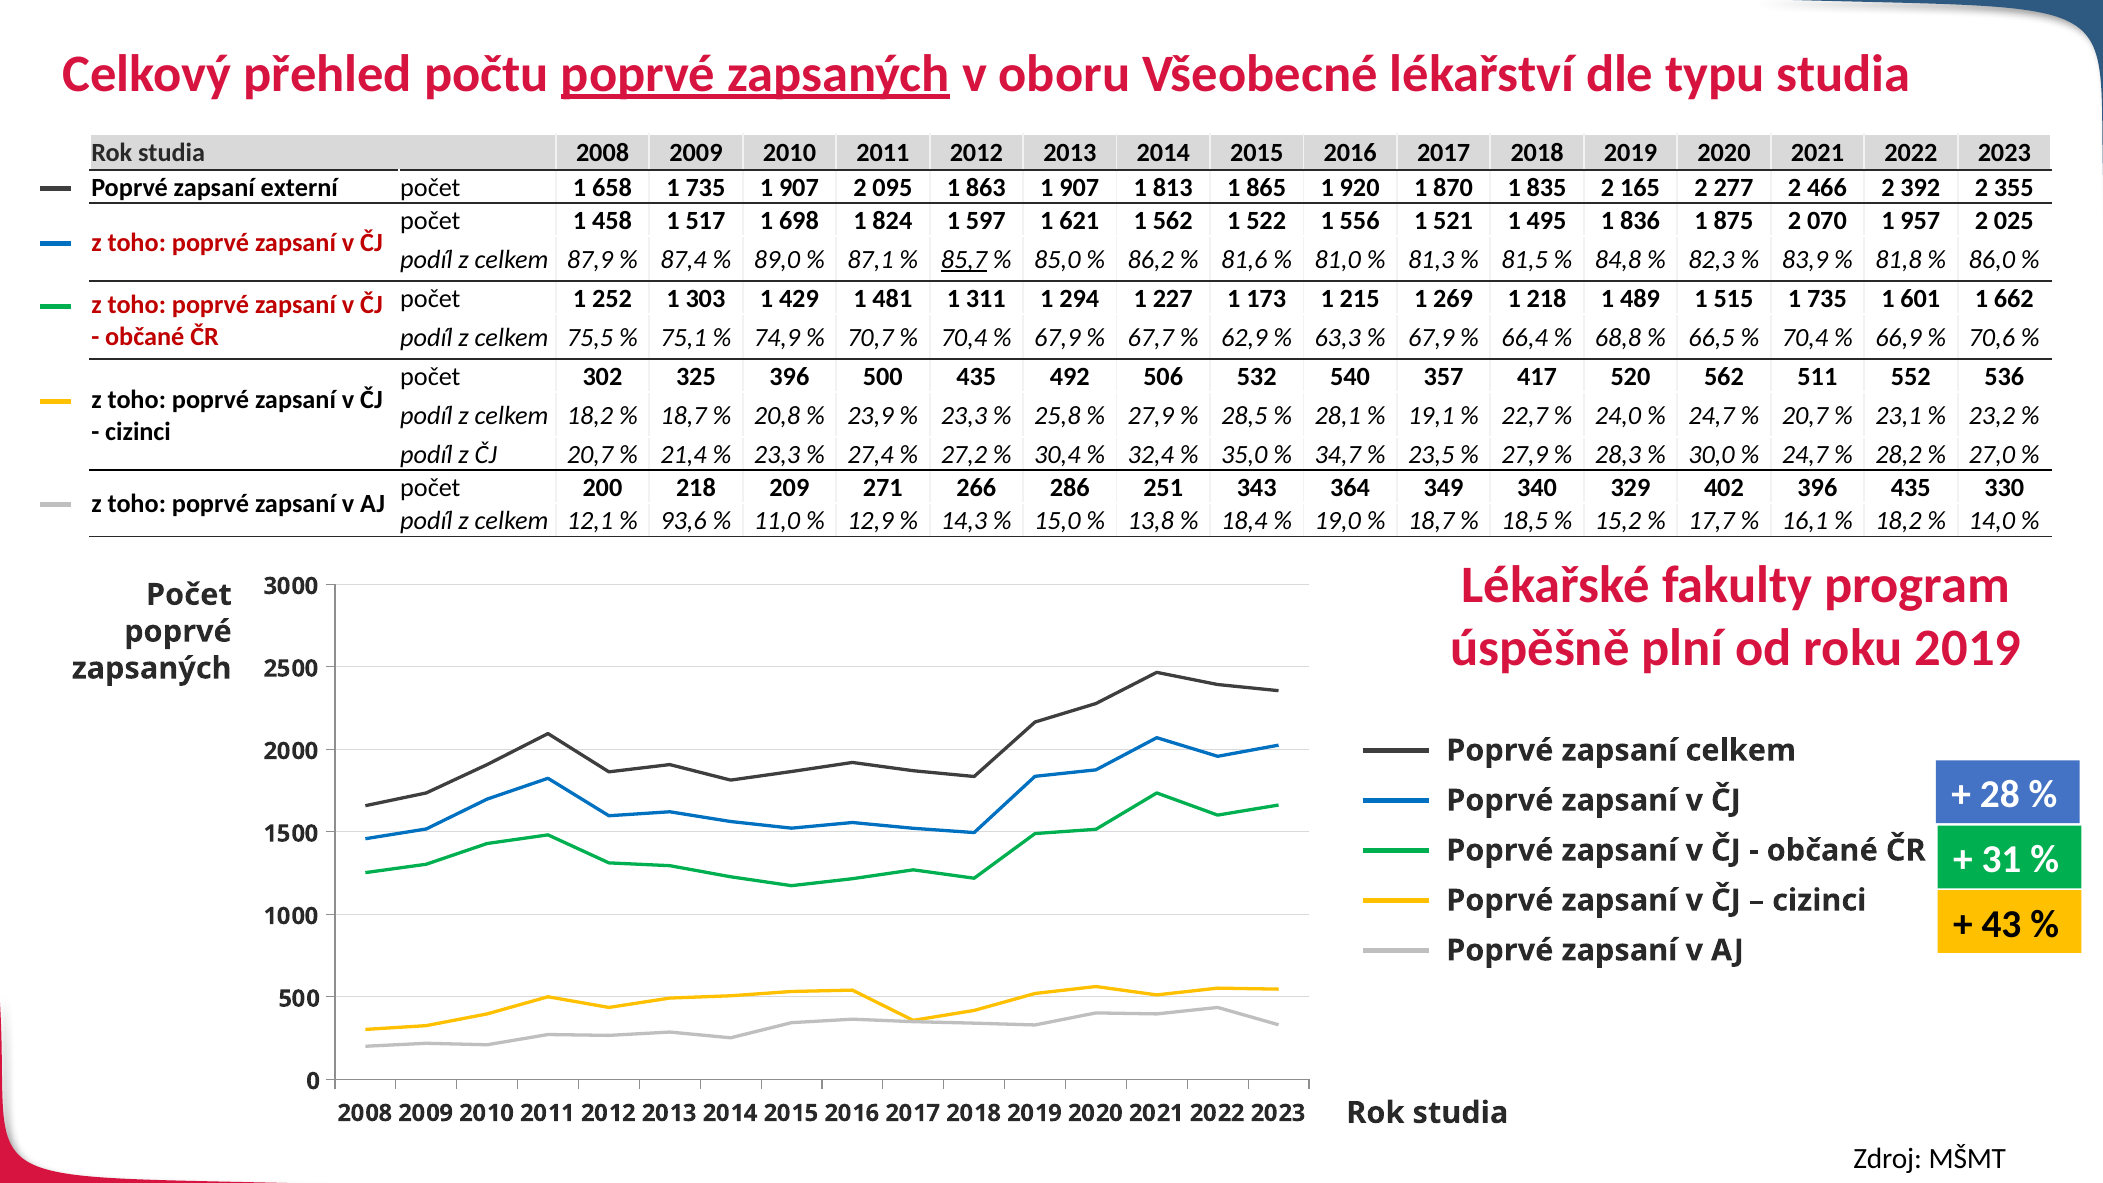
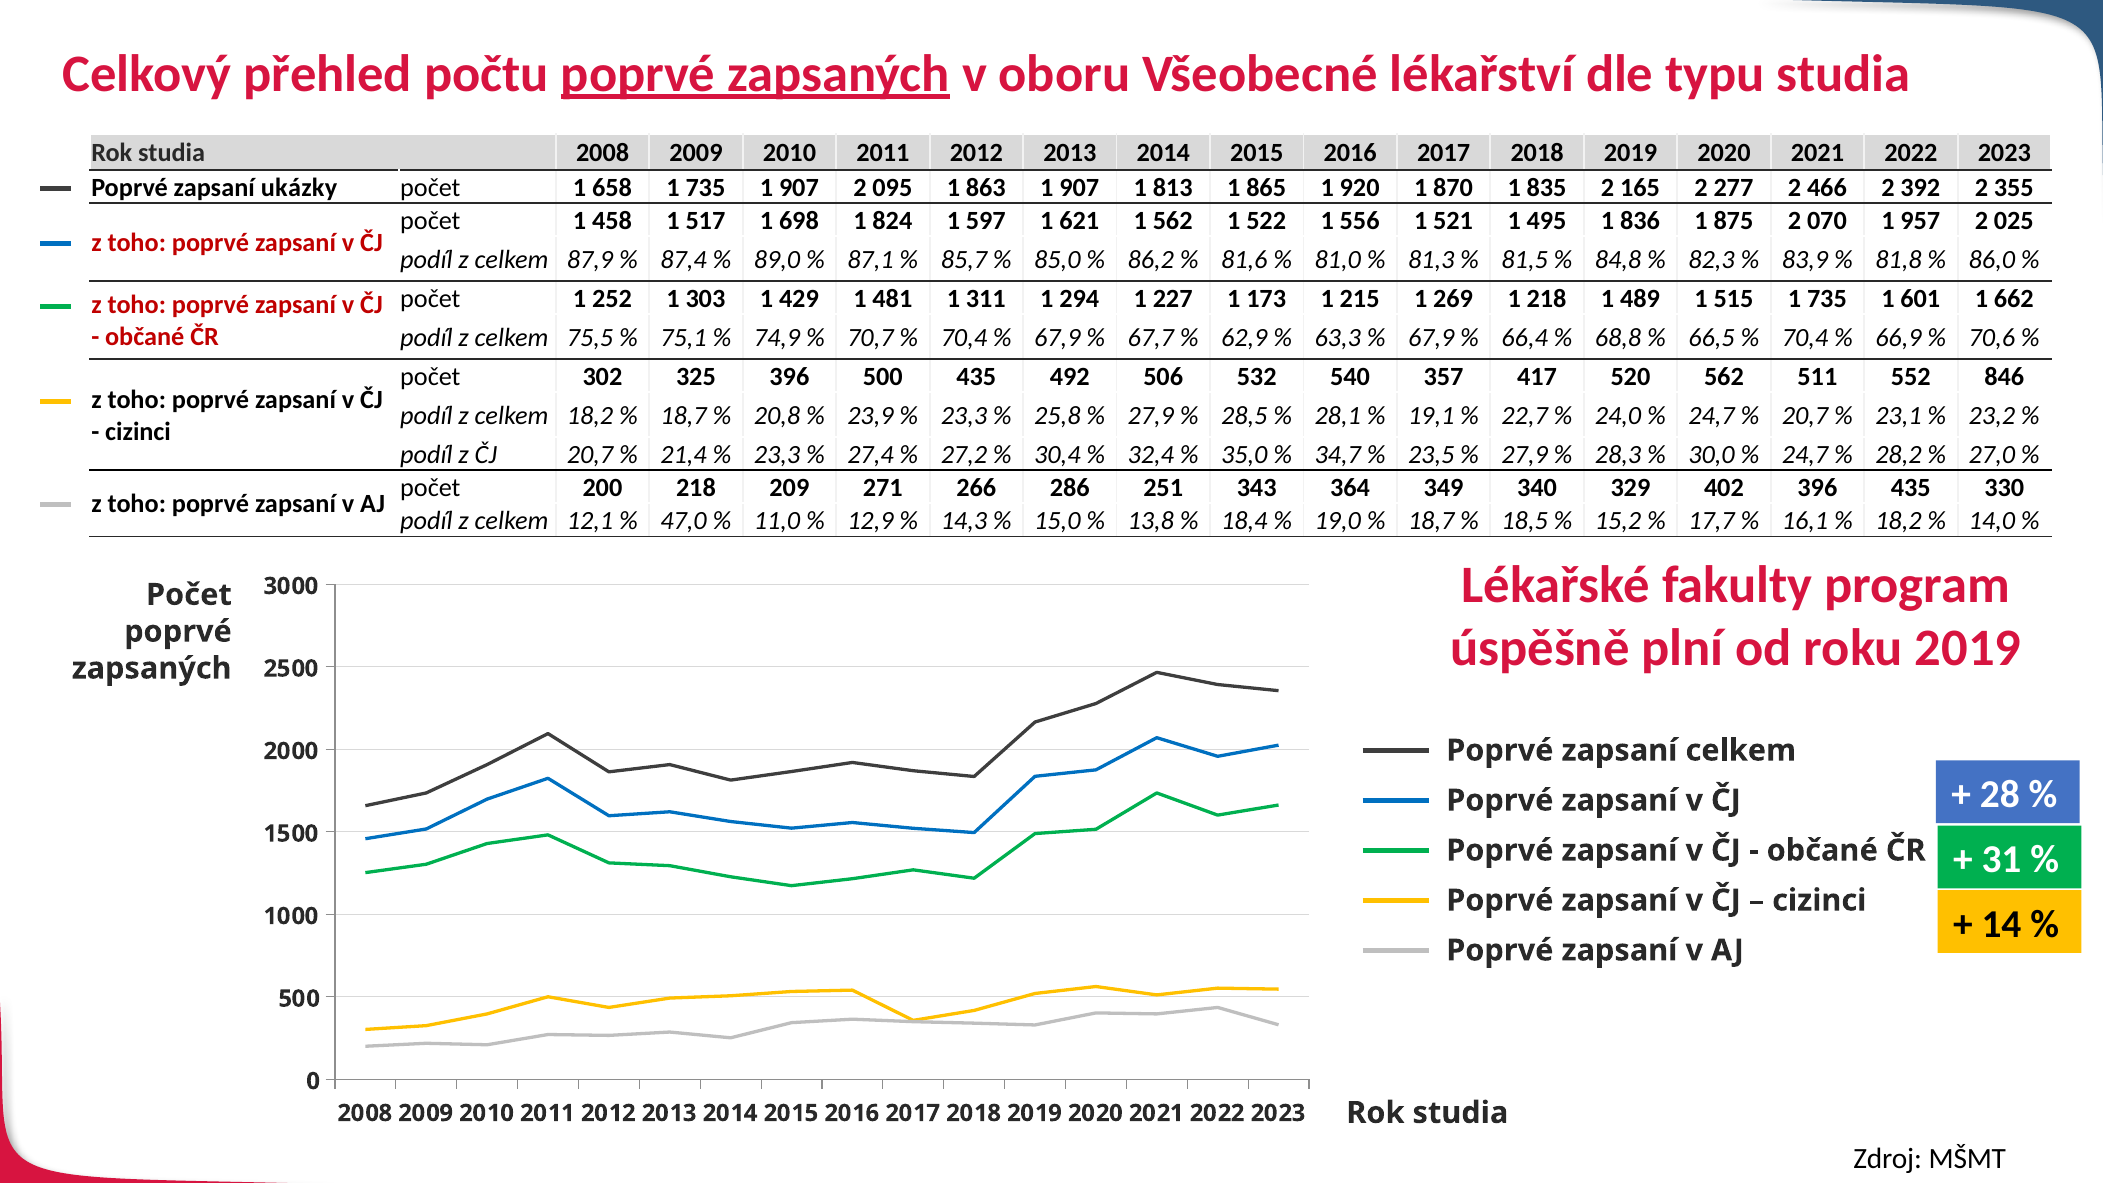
externí: externí -> ukázky (299, 187)
85,7 underline: present -> none (964, 260)
536: 536 -> 846 (2004, 377)
93,6: 93,6 -> 47,0 (684, 521)
43: 43 -> 14 (2001, 924)
